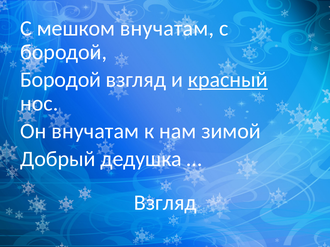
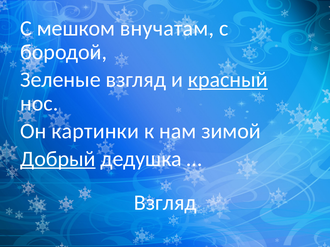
Бородой: Бородой -> Зеленые (60, 80)
Он внучатам: внучатам -> картинки (95, 131)
Добрый underline: none -> present (58, 159)
